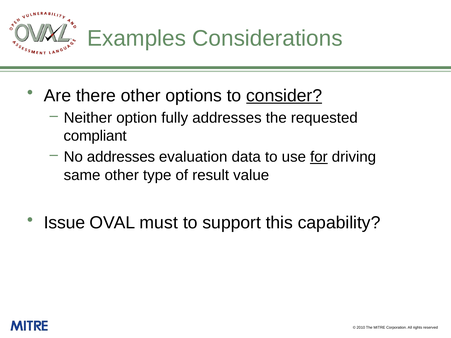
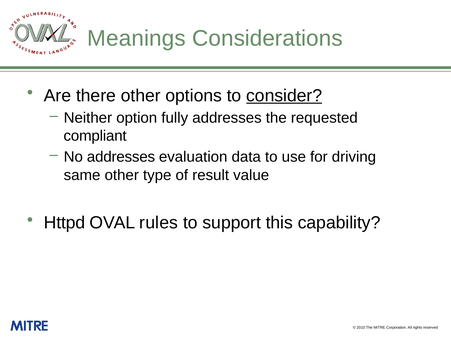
Examples: Examples -> Meanings (137, 38)
for underline: present -> none (319, 157)
Issue: Issue -> Httpd (65, 223)
must: must -> rules (159, 223)
